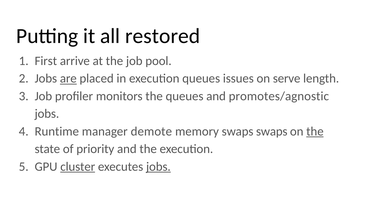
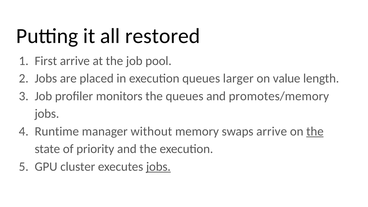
are underline: present -> none (68, 79)
issues: issues -> larger (238, 79)
serve: serve -> value (287, 79)
promotes/agnostic: promotes/agnostic -> promotes/memory (279, 96)
demote: demote -> without (151, 131)
swaps swaps: swaps -> arrive (272, 131)
cluster underline: present -> none (78, 167)
